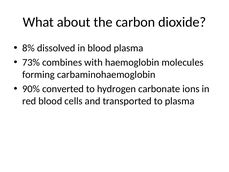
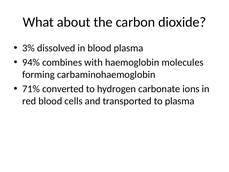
8%: 8% -> 3% (29, 48)
73%: 73% -> 94% (31, 62)
90%: 90% -> 71% (31, 89)
